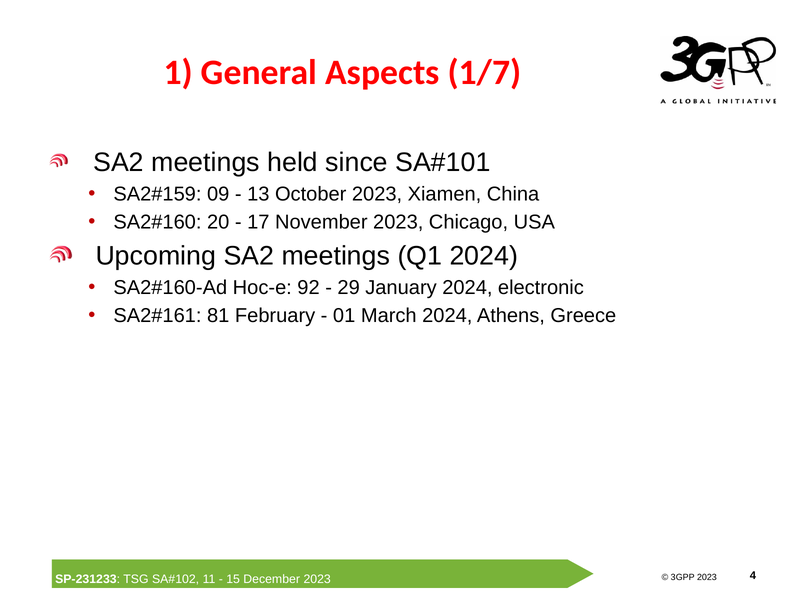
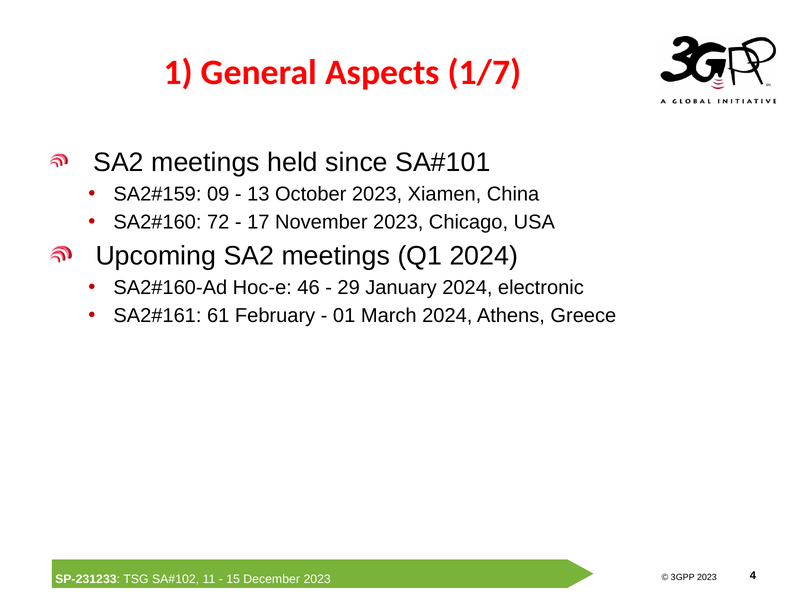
20: 20 -> 72 (218, 222)
92: 92 -> 46 (309, 288)
81: 81 -> 61 (218, 316)
